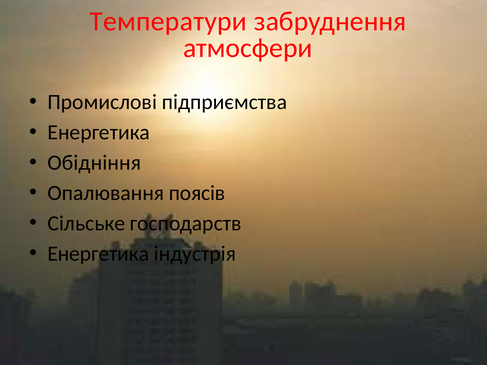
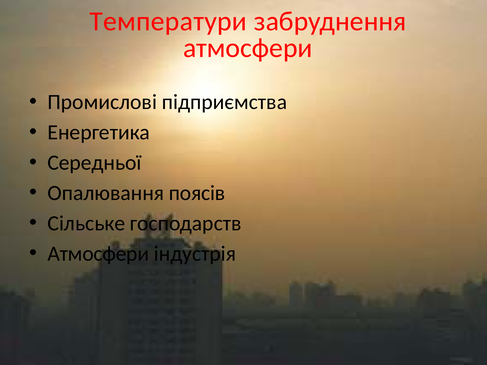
Обідніння: Обідніння -> Середньої (94, 163)
Енергетика: Енергетика -> Атмосфери (98, 254)
